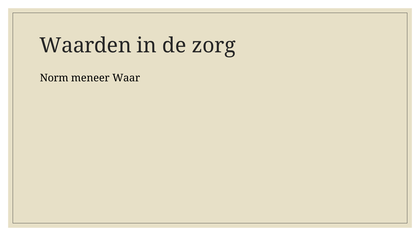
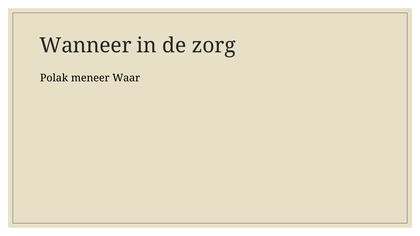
Waarden: Waarden -> Wanneer (86, 46)
Norm: Norm -> Polak (54, 78)
